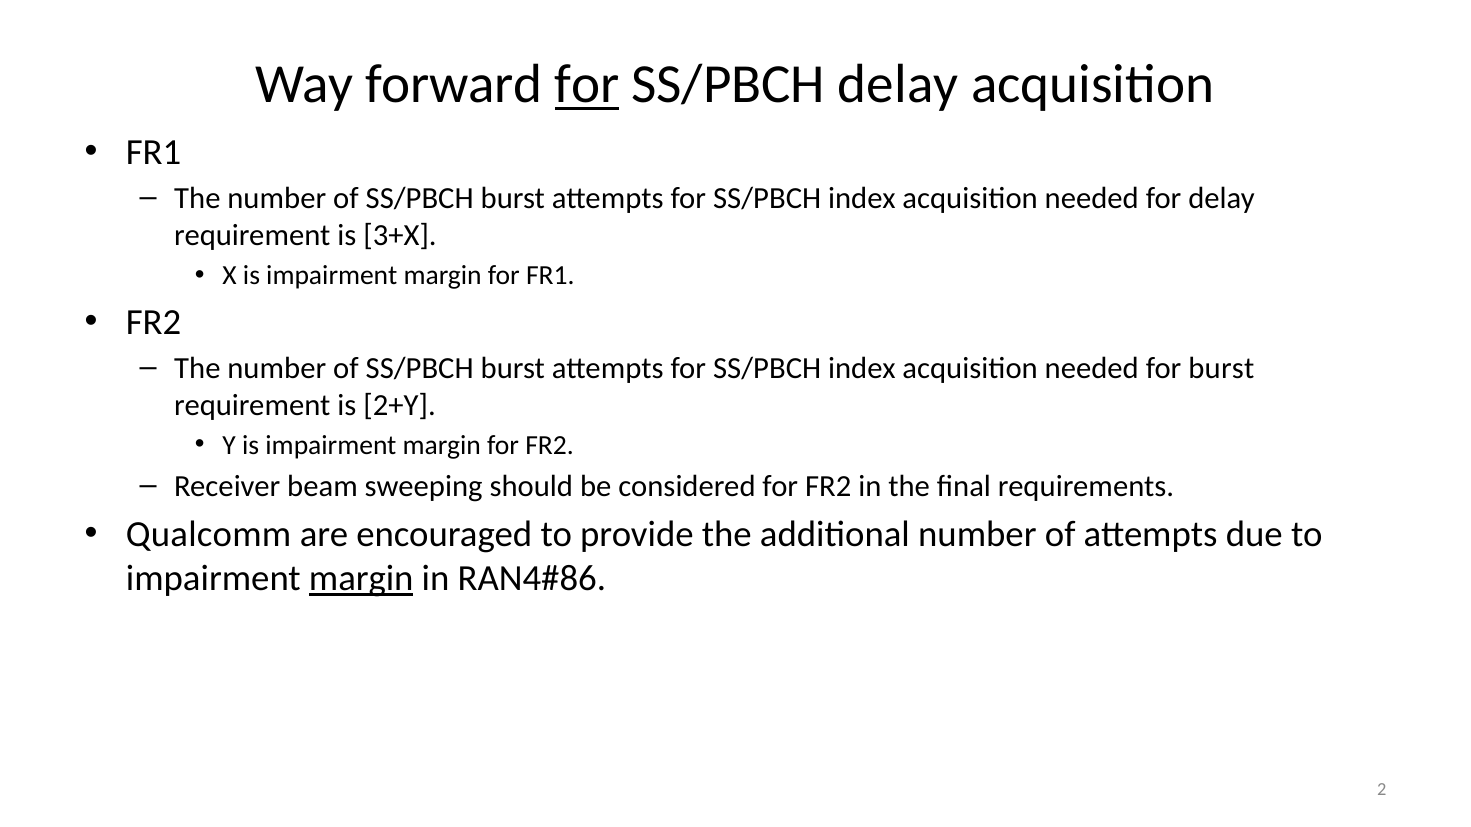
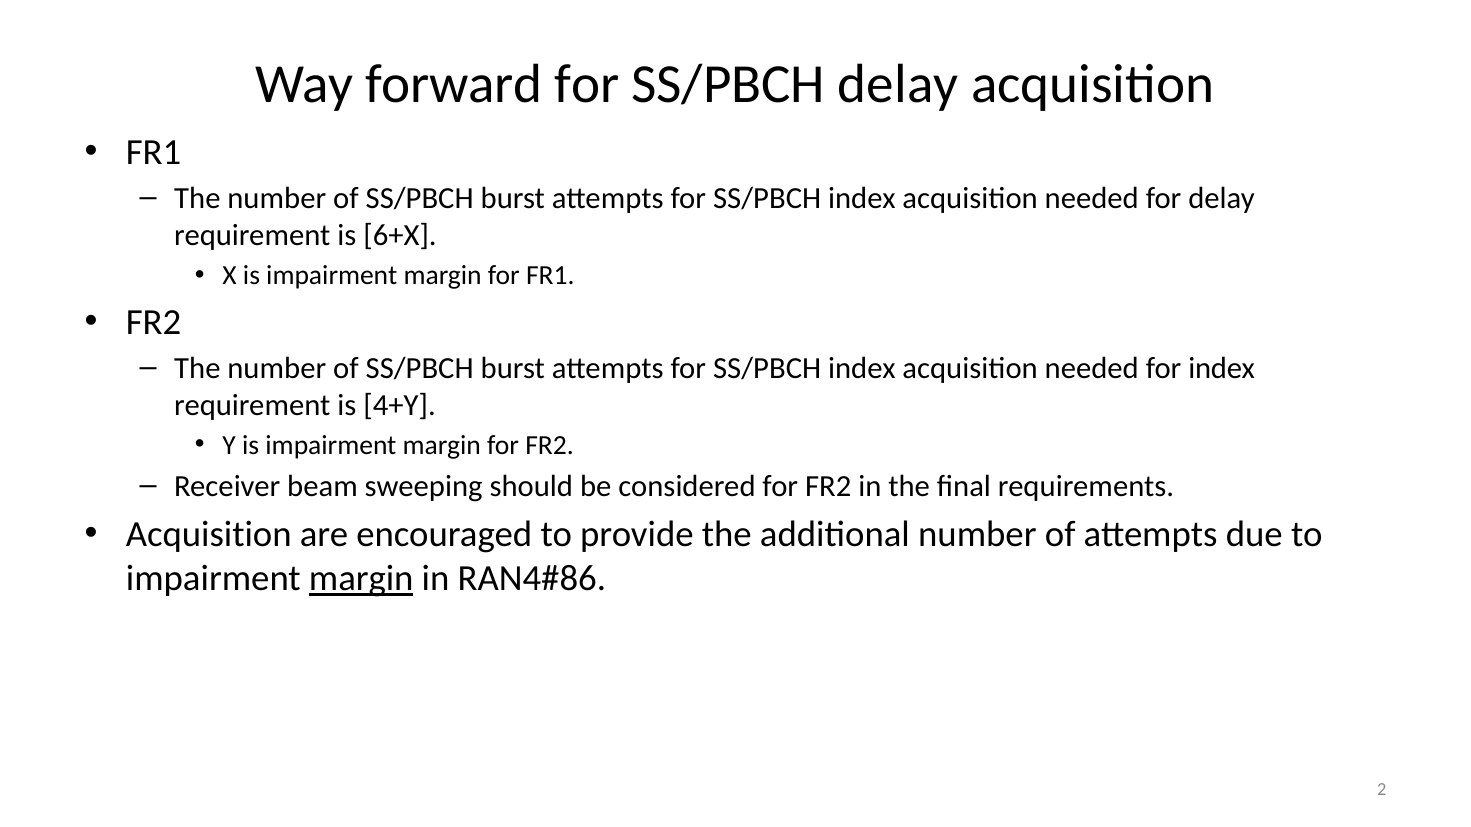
for underline: present -> none (587, 85)
3+X: 3+X -> 6+X (400, 235)
for burst: burst -> index (1222, 368)
2+Y: 2+Y -> 4+Y (400, 405)
Qualcomm: Qualcomm -> Acquisition (209, 535)
